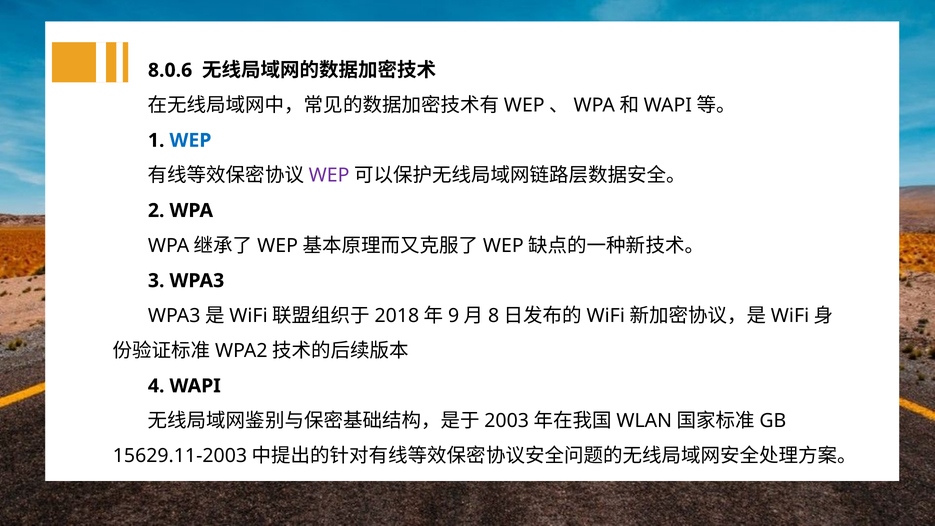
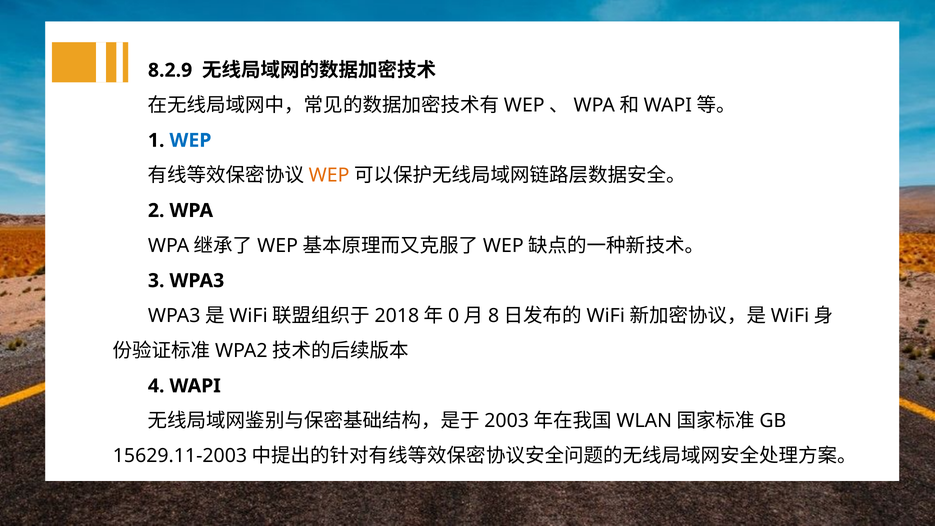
8.0.6: 8.0.6 -> 8.2.9 (170, 70)
WEP colour: purple -> orange (329, 175)
9: 9 -> 0 (454, 316)
